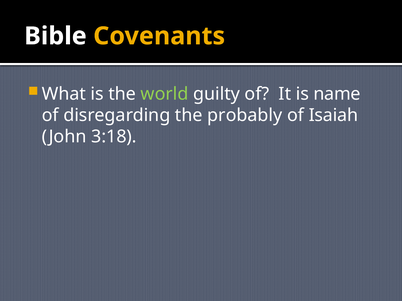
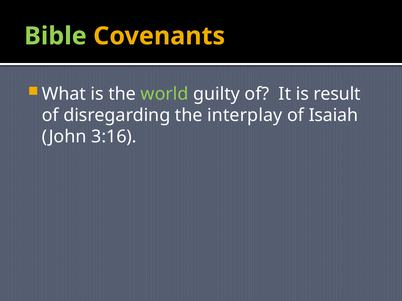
Bible colour: white -> light green (55, 36)
name: name -> result (337, 94)
probably: probably -> interplay (245, 116)
3:18: 3:18 -> 3:16 (114, 137)
